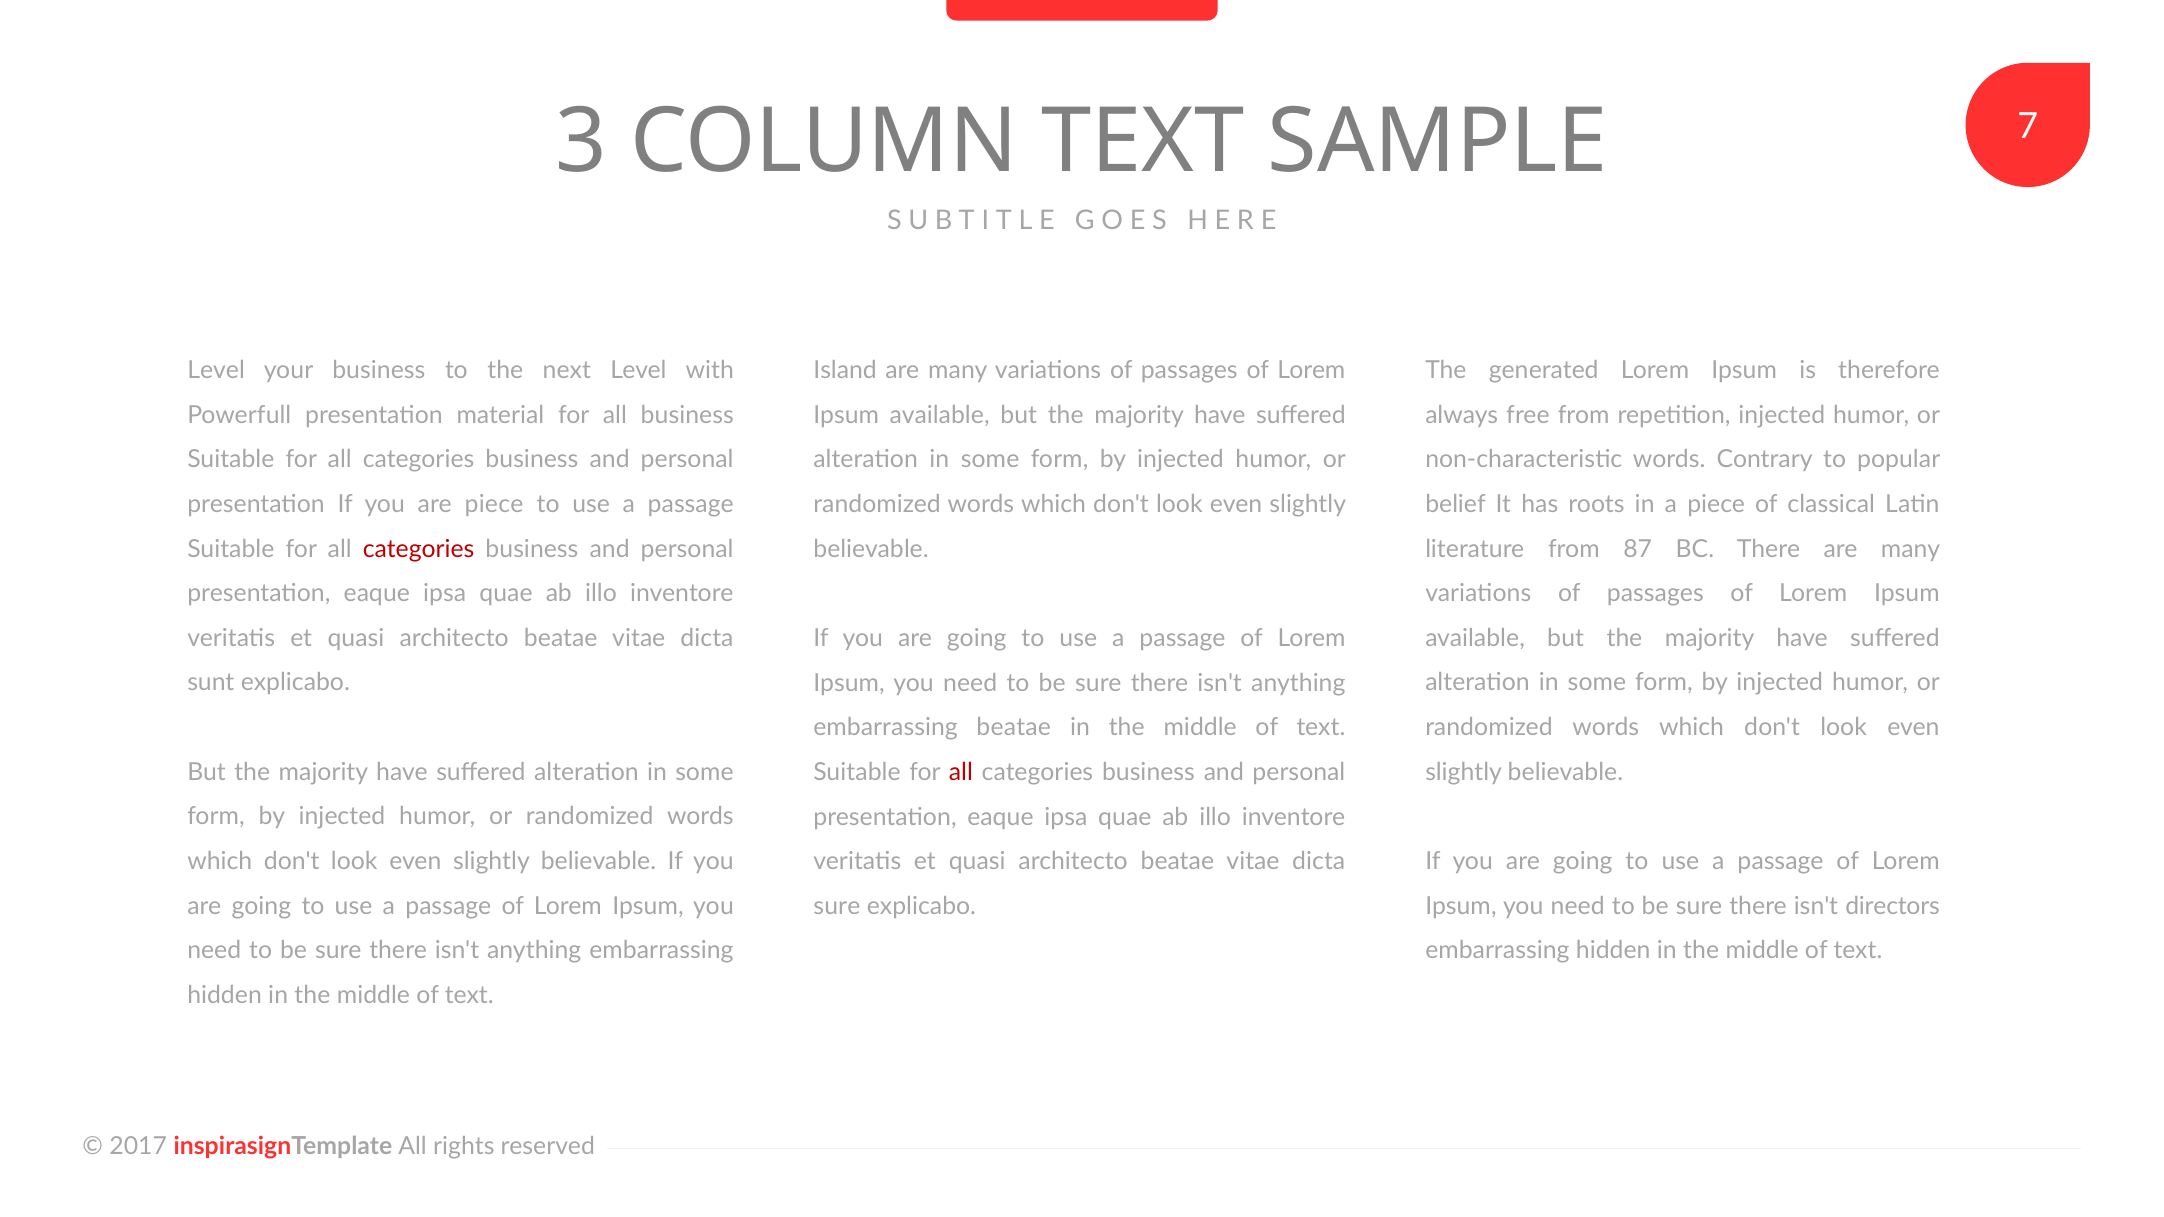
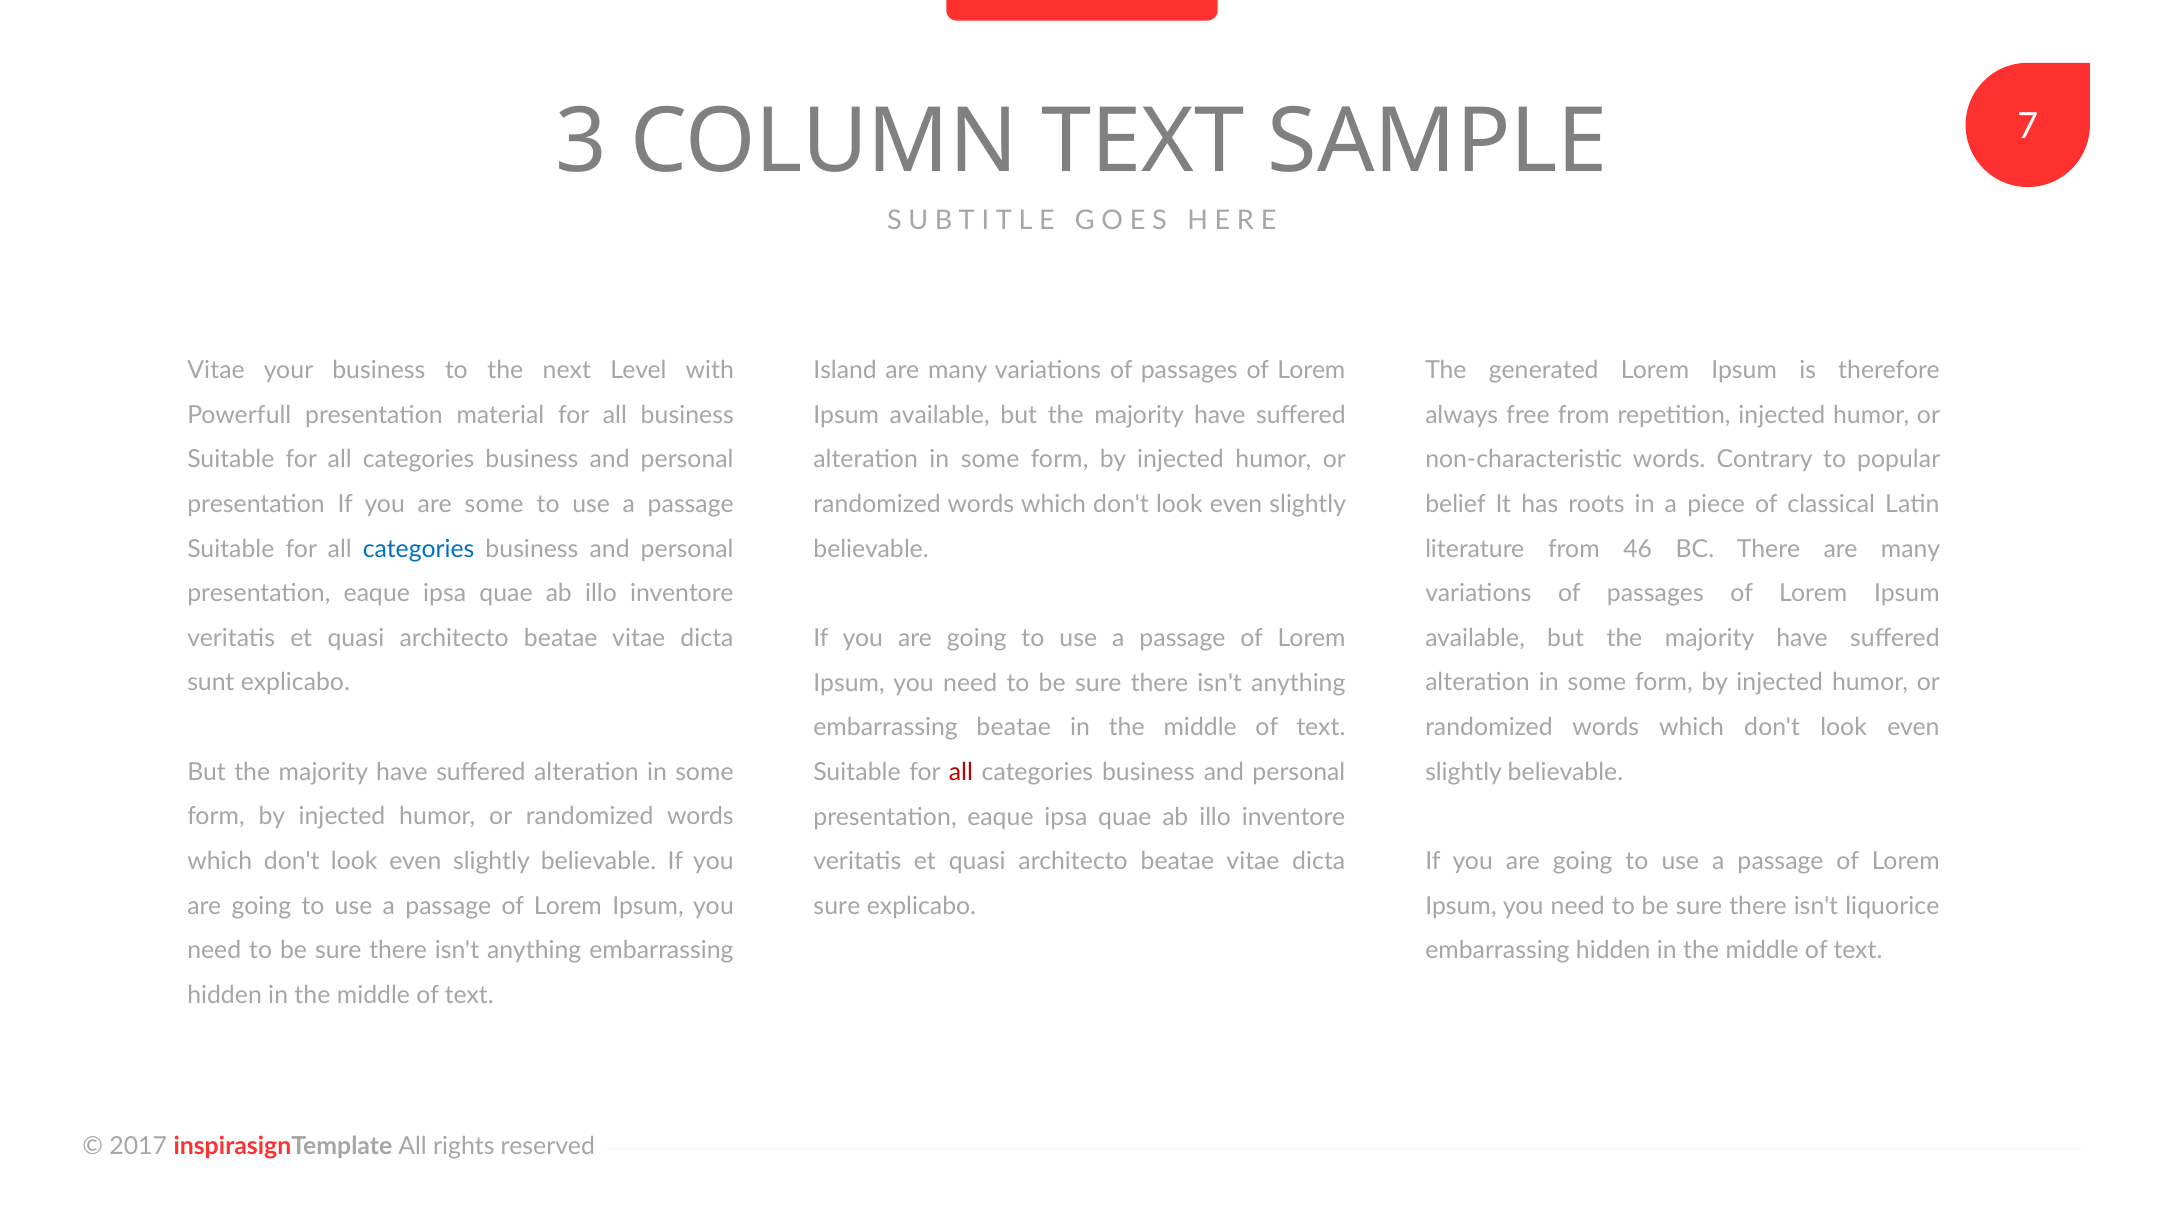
Level: Level -> Vitae (216, 370)
are piece: piece -> some (494, 504)
categories colour: red -> blue (419, 549)
87: 87 -> 46 (1638, 549)
directors: directors -> liquorice (1892, 906)
